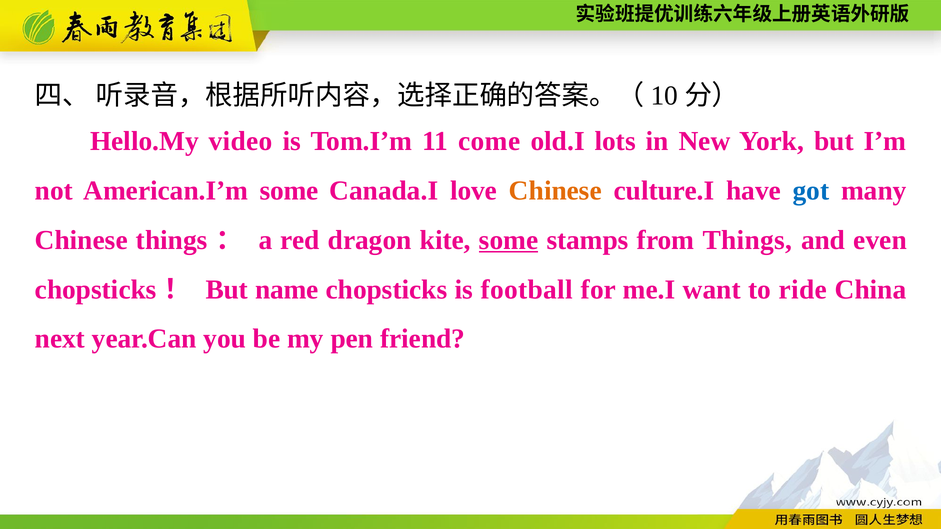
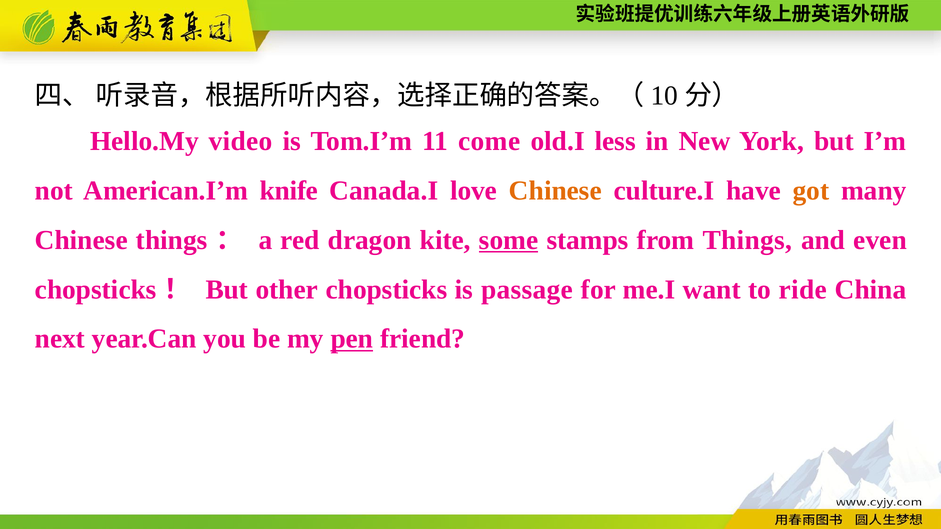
lots: lots -> less (615, 141)
American.I’m some: some -> knife (289, 191)
got colour: blue -> orange (811, 191)
name: name -> other (287, 290)
football: football -> passage (527, 290)
pen underline: none -> present (352, 339)
